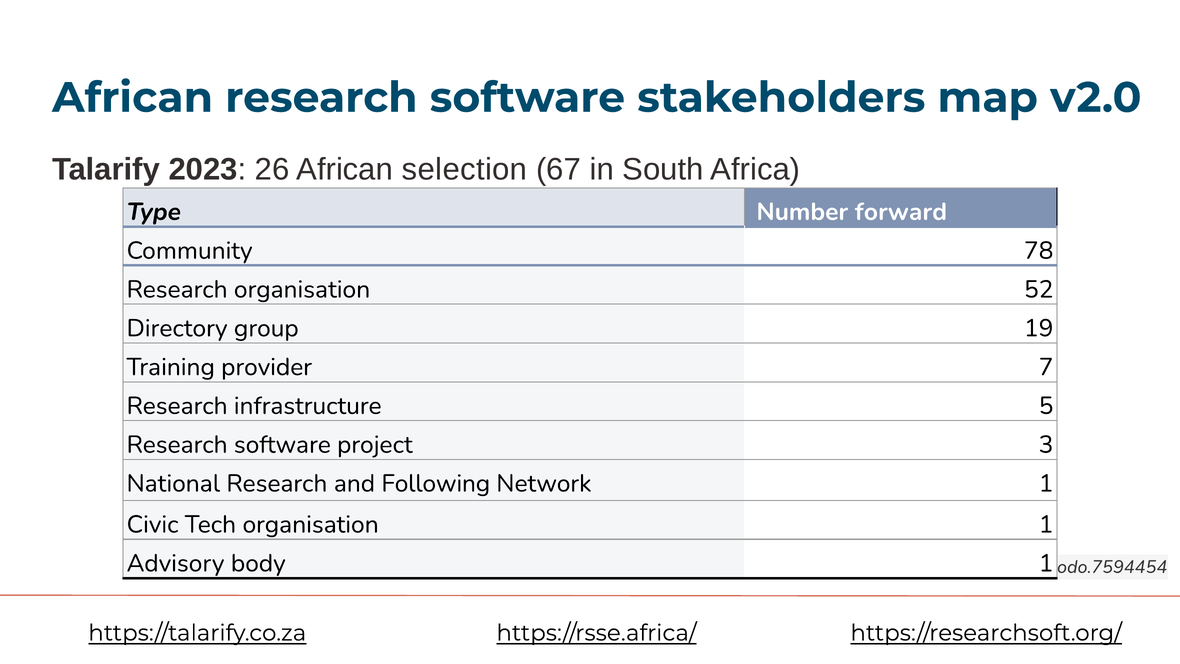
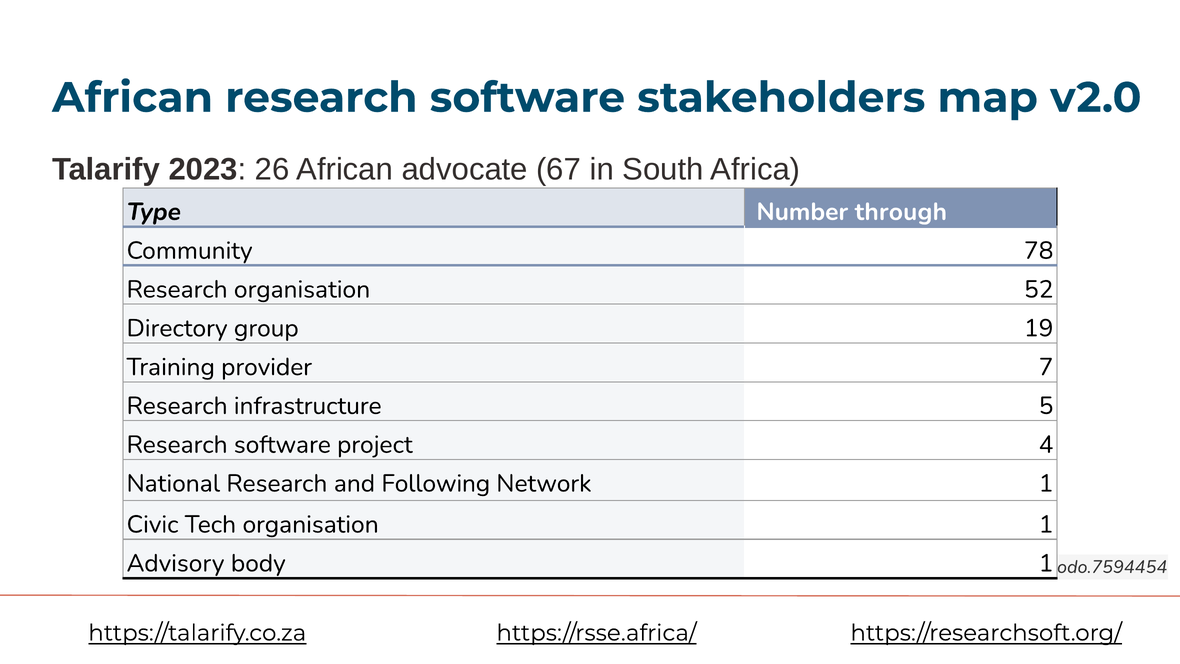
selection: selection -> advocate (465, 170)
forward: forward -> through (901, 212)
3: 3 -> 4 (1046, 444)
